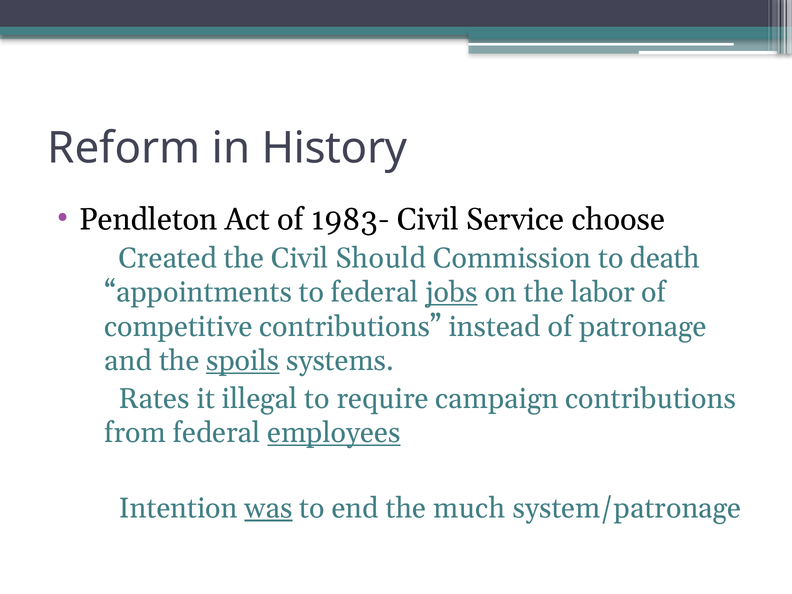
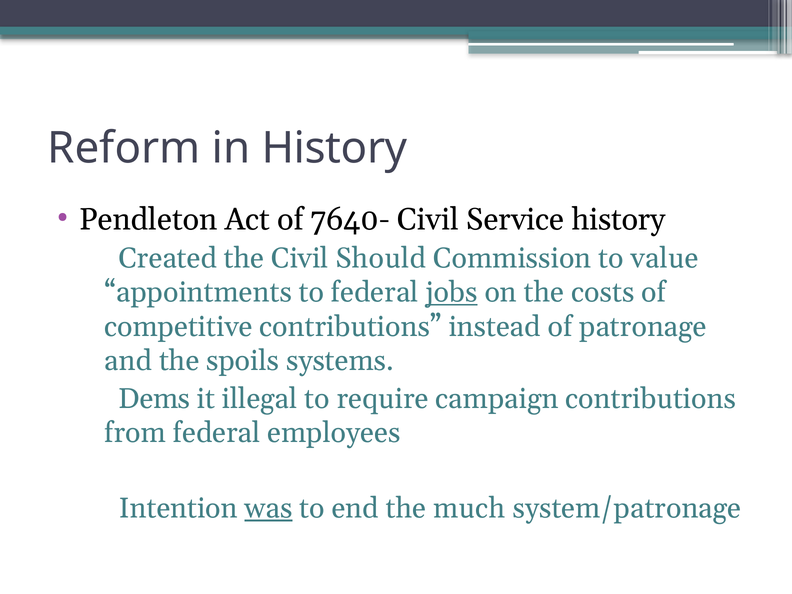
1983-: 1983- -> 7640- (351, 219)
Service choose: choose -> history (618, 219)
death: death -> value (665, 258)
labor: labor -> costs (603, 292)
spoils underline: present -> none (243, 361)
Rates: Rates -> Dems (154, 399)
employees underline: present -> none (334, 433)
